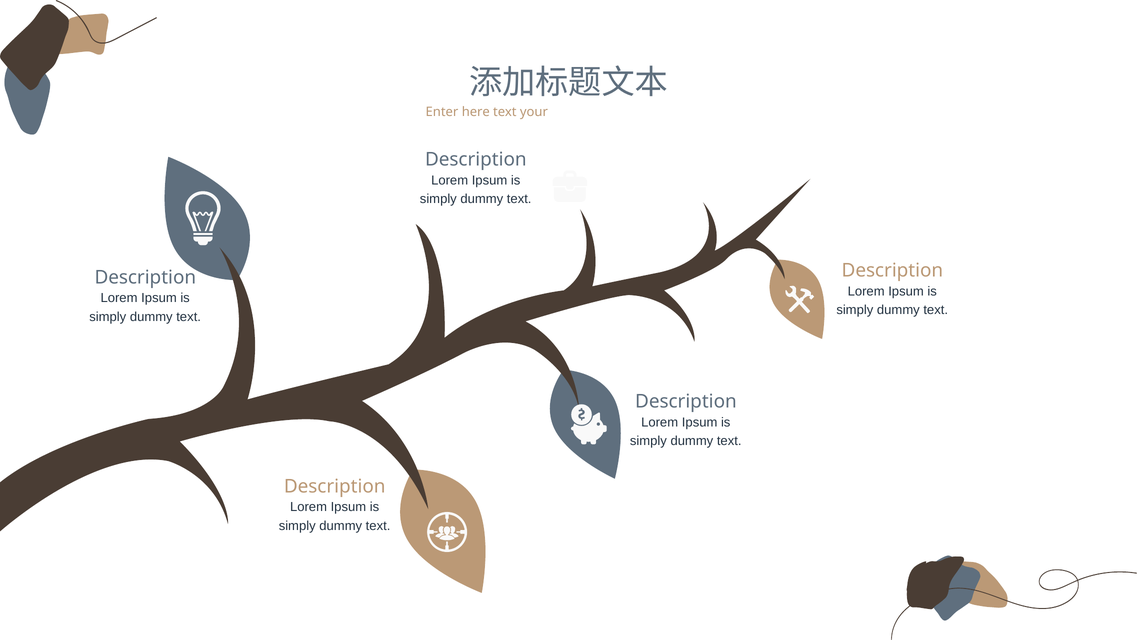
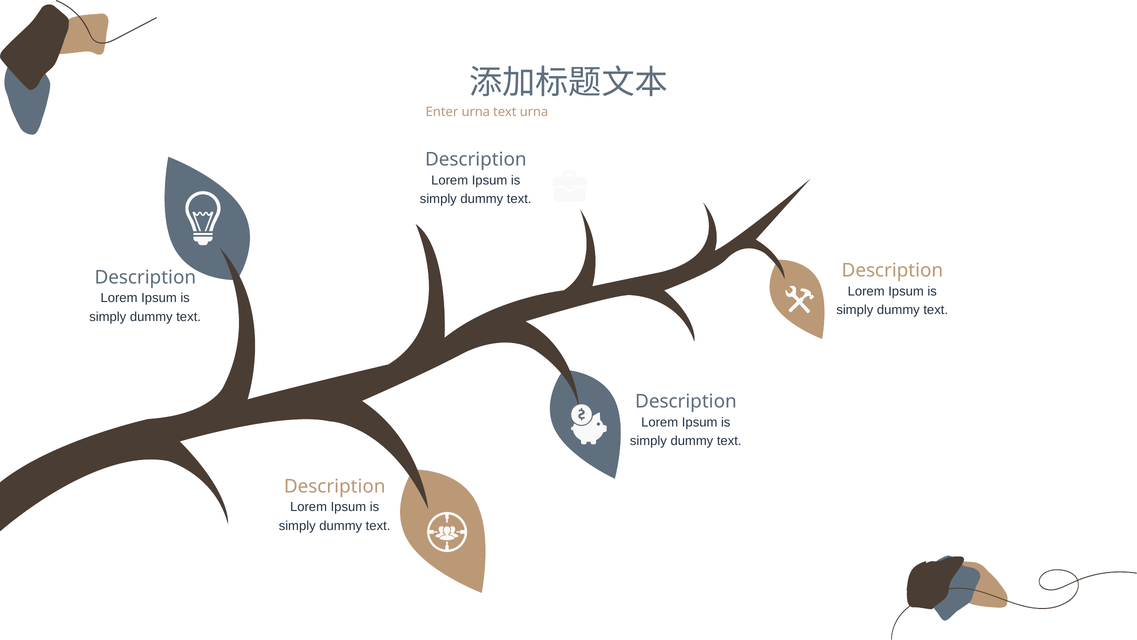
Enter here: here -> urna (476, 112)
text your: your -> urna (534, 112)
